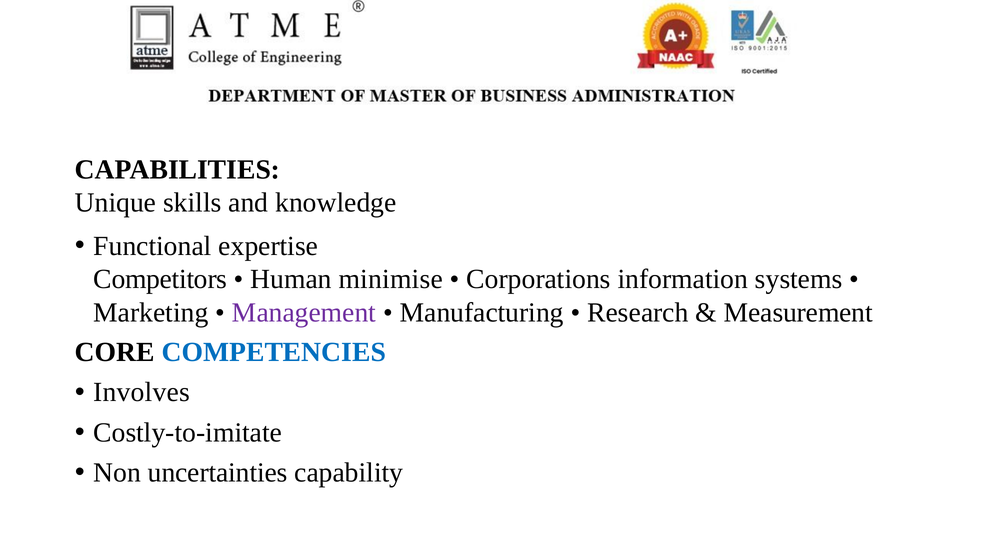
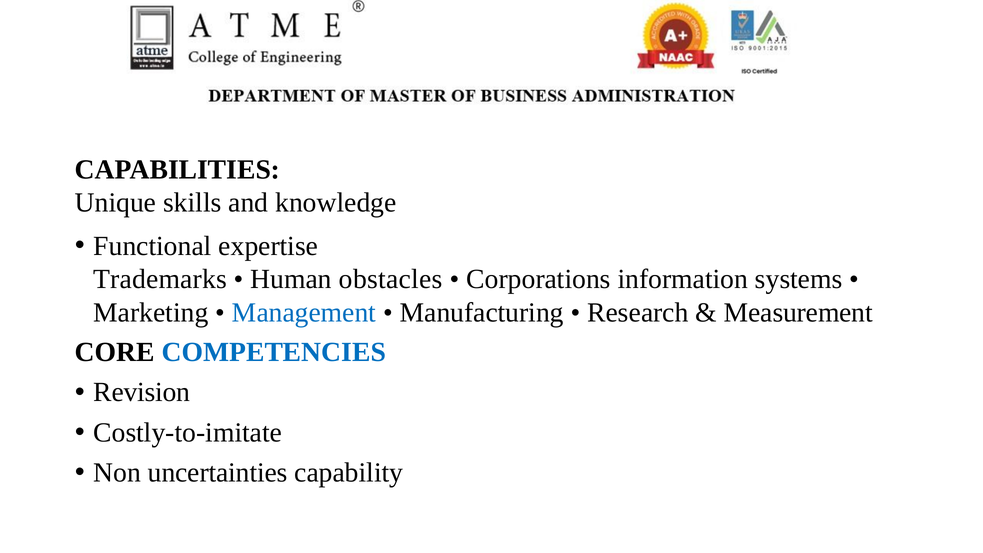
Competitors: Competitors -> Trademarks (160, 279)
minimise: minimise -> obstacles (391, 279)
Management colour: purple -> blue (304, 312)
Involves: Involves -> Revision (142, 392)
